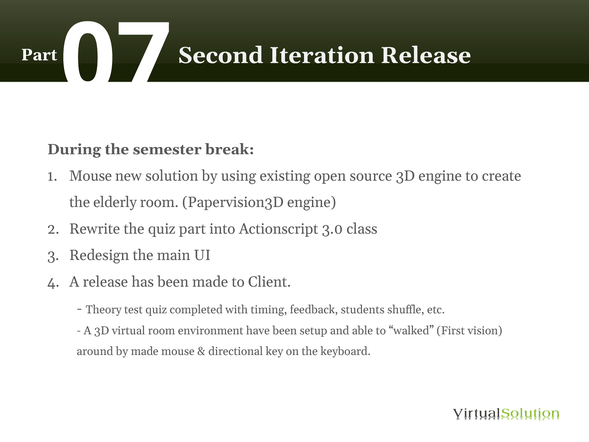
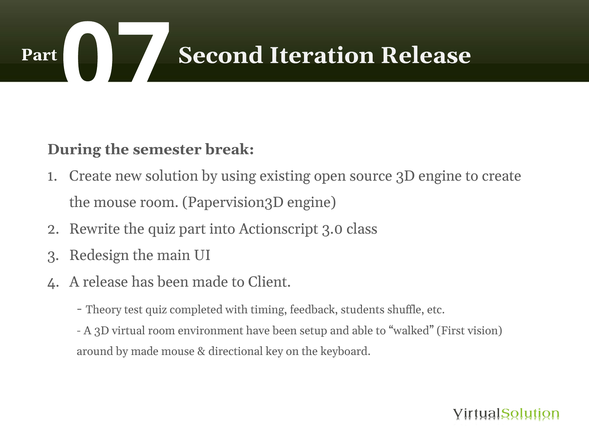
Mouse: Mouse -> Create (90, 176)
the elderly: elderly -> mouse (115, 202)
